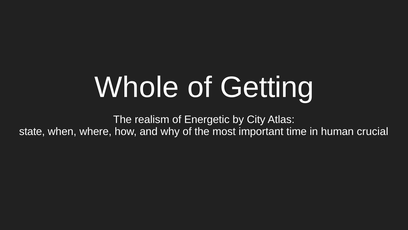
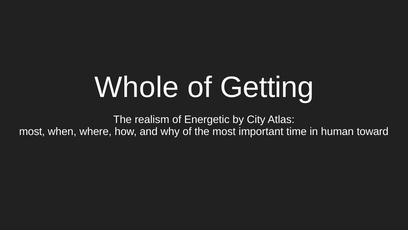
state: state -> most (32, 131)
crucial: crucial -> toward (373, 131)
